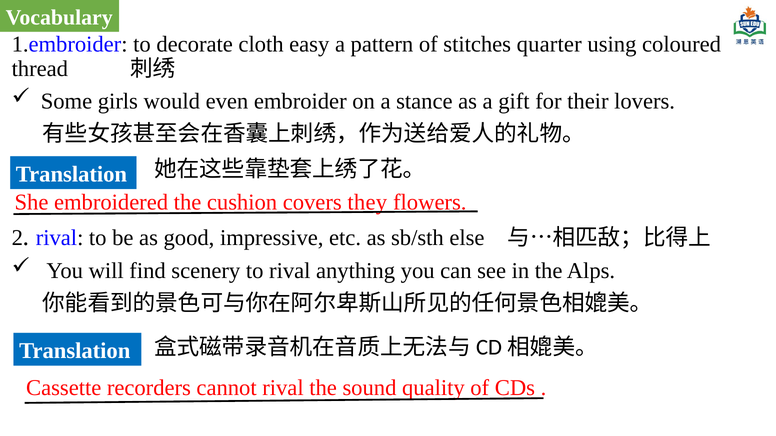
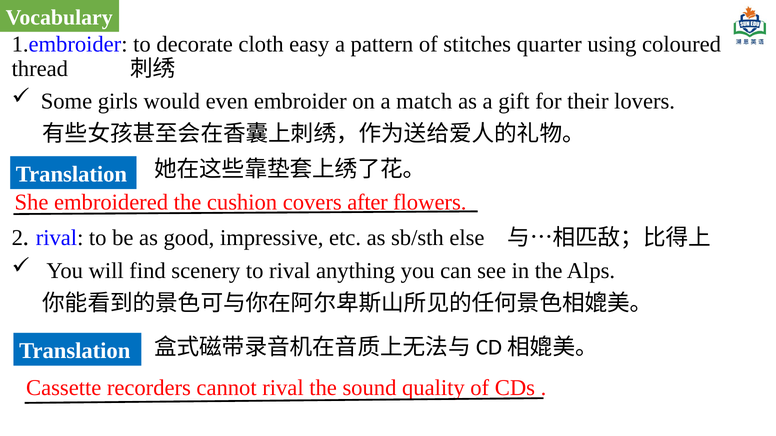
stance: stance -> match (424, 101)
they: they -> after (368, 203)
